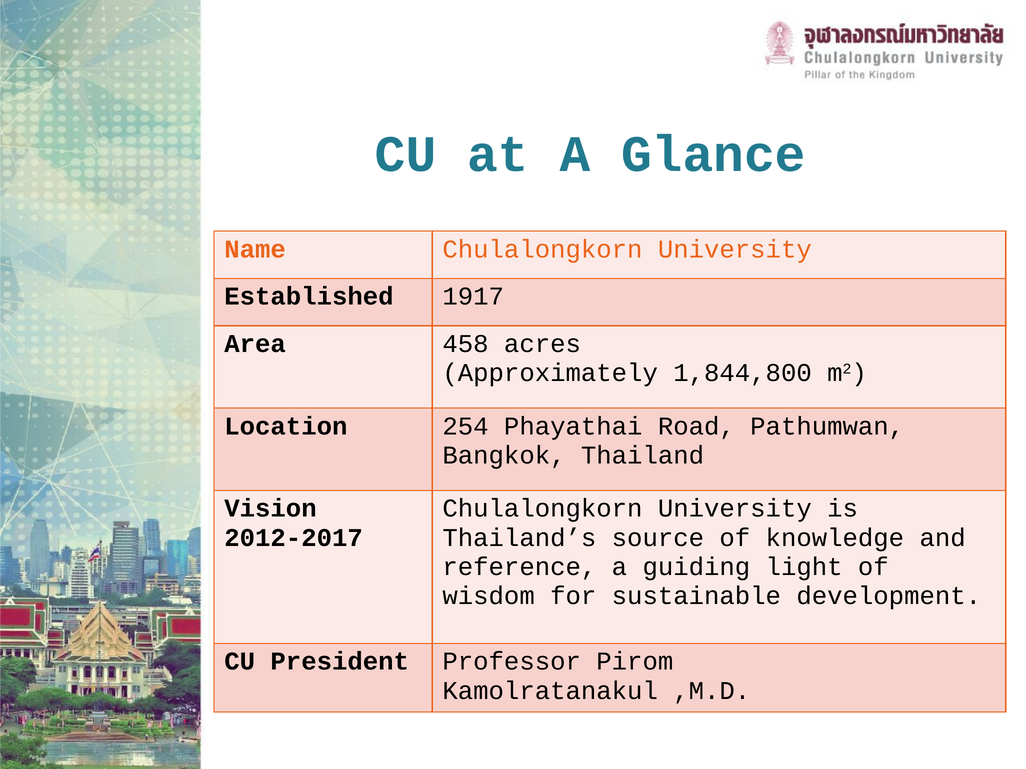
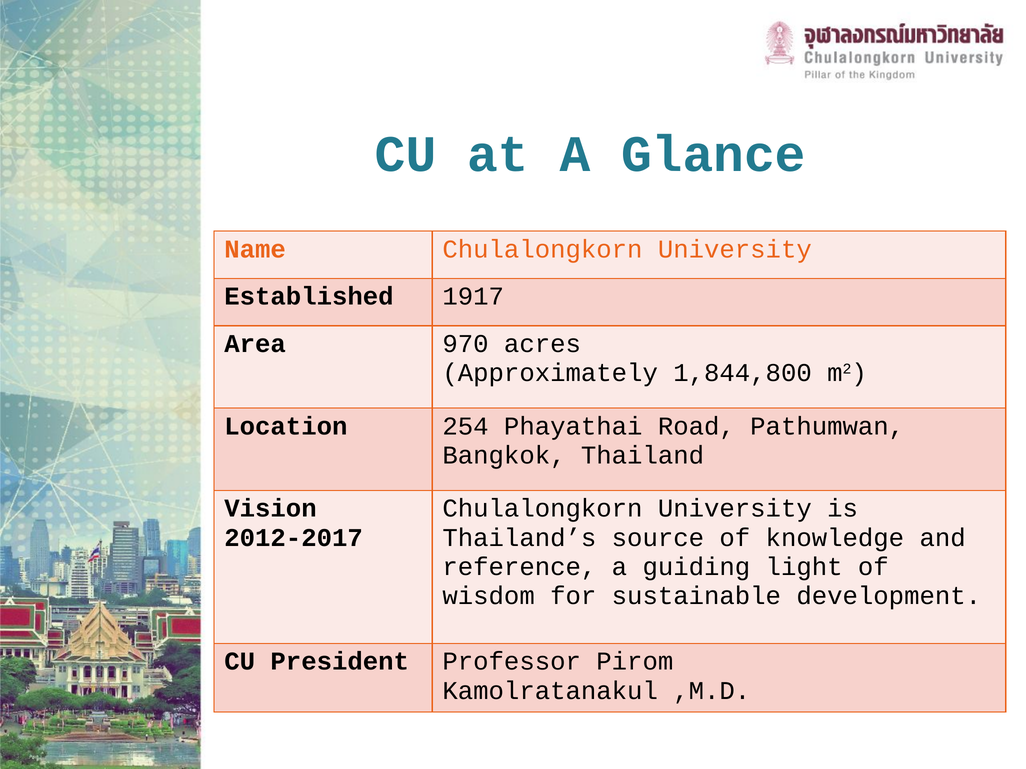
458: 458 -> 970 (466, 344)
